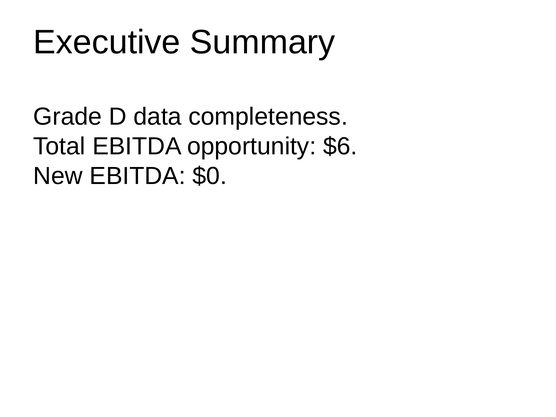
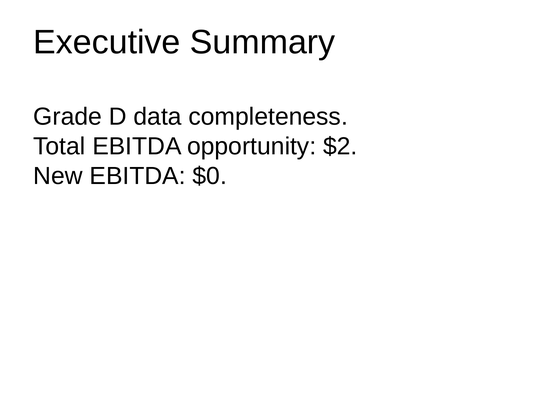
$6: $6 -> $2 (340, 146)
